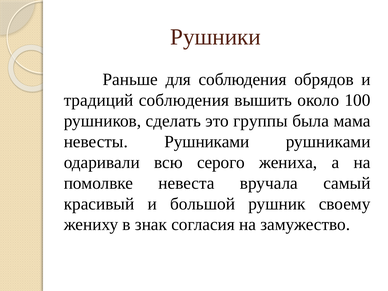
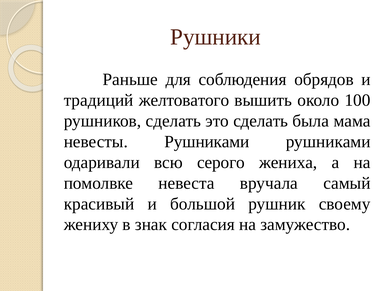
традиций соблюдения: соблюдения -> желтоватого (184, 100)
это группы: группы -> сделать (261, 121)
